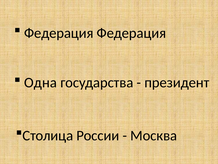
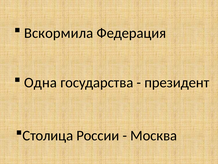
Федерация: Федерация -> Вскормила (59, 33)
